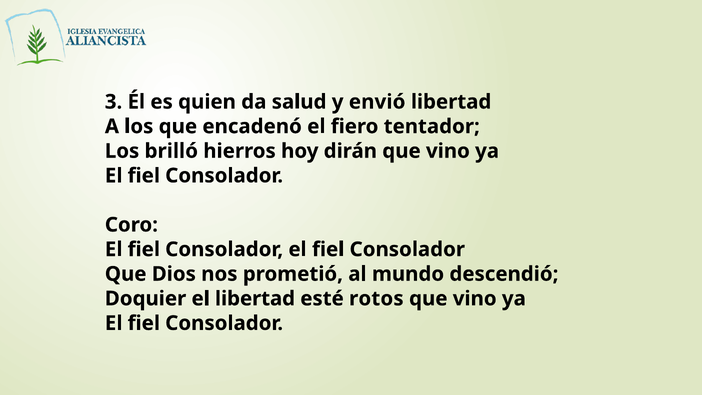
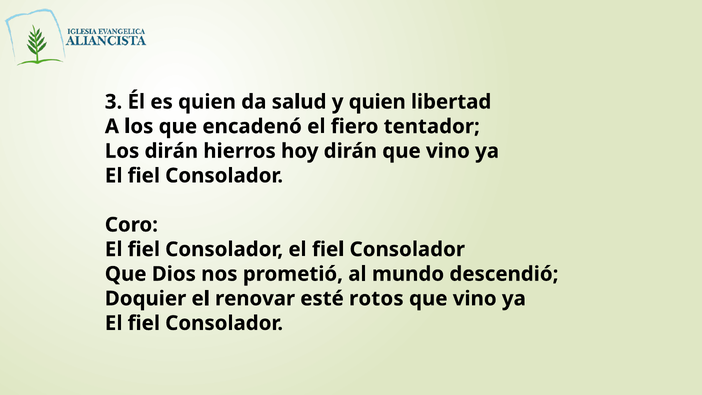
y envió: envió -> quien (377, 102)
Los brilló: brilló -> dirán (171, 151)
el libertad: libertad -> renovar (255, 299)
